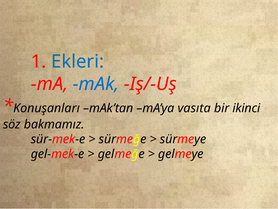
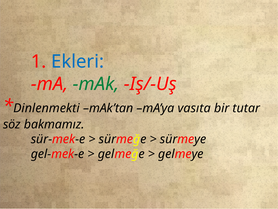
mAk colour: blue -> green (96, 84)
Konuşanları: Konuşanları -> Dinlenmekti (46, 108)
ikinci: ikinci -> tutar (246, 108)
